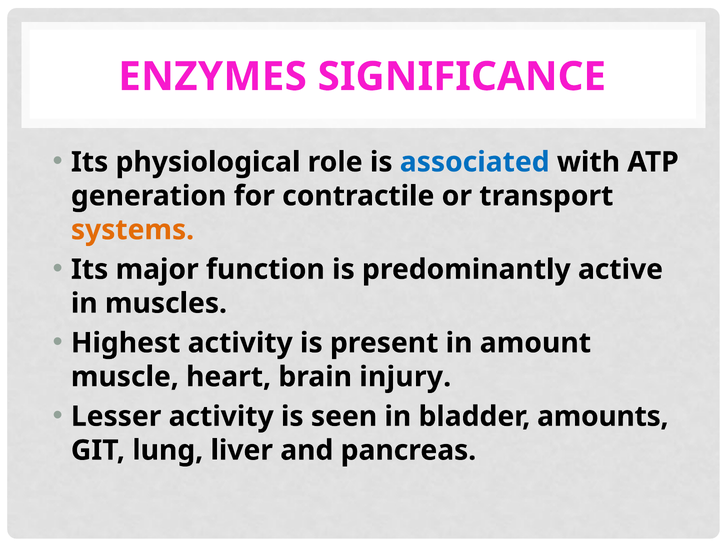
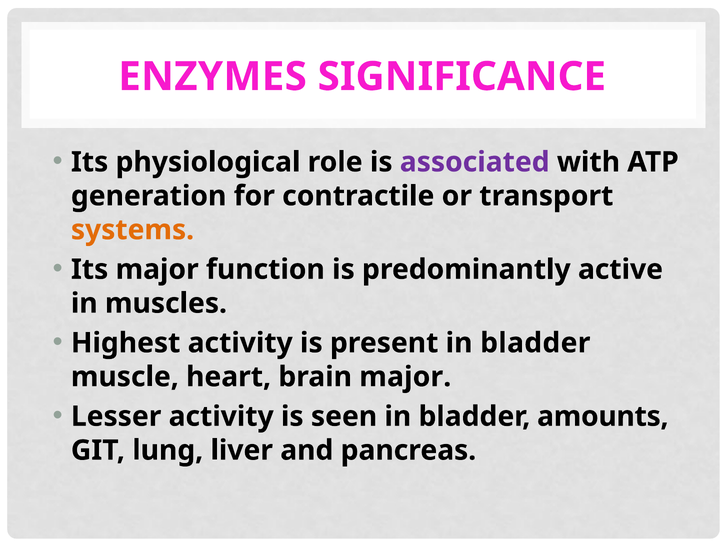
associated colour: blue -> purple (475, 162)
present in amount: amount -> bladder (535, 342)
brain injury: injury -> major (405, 376)
